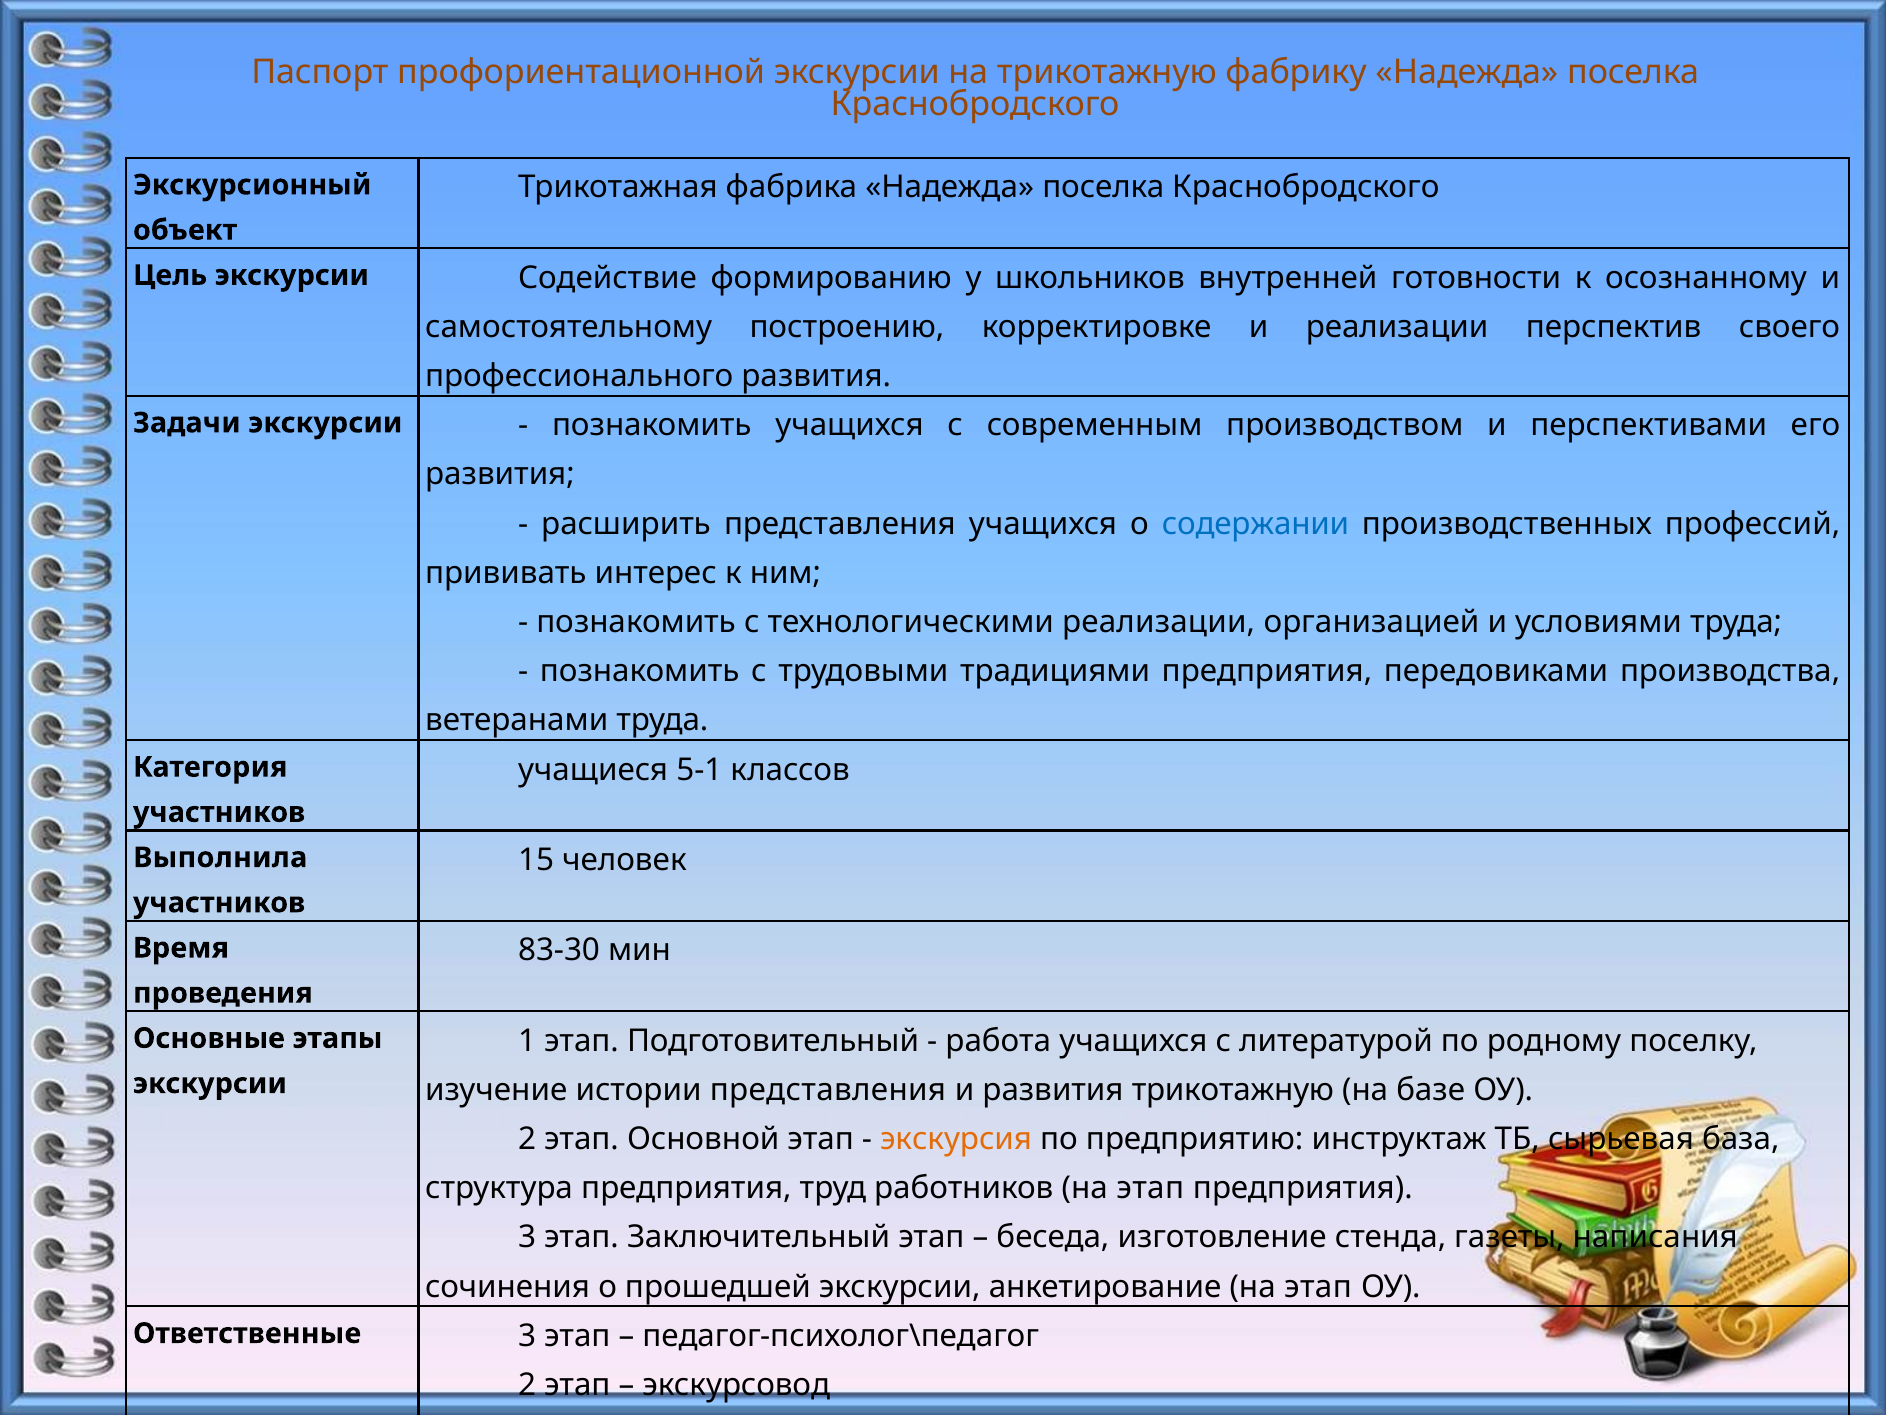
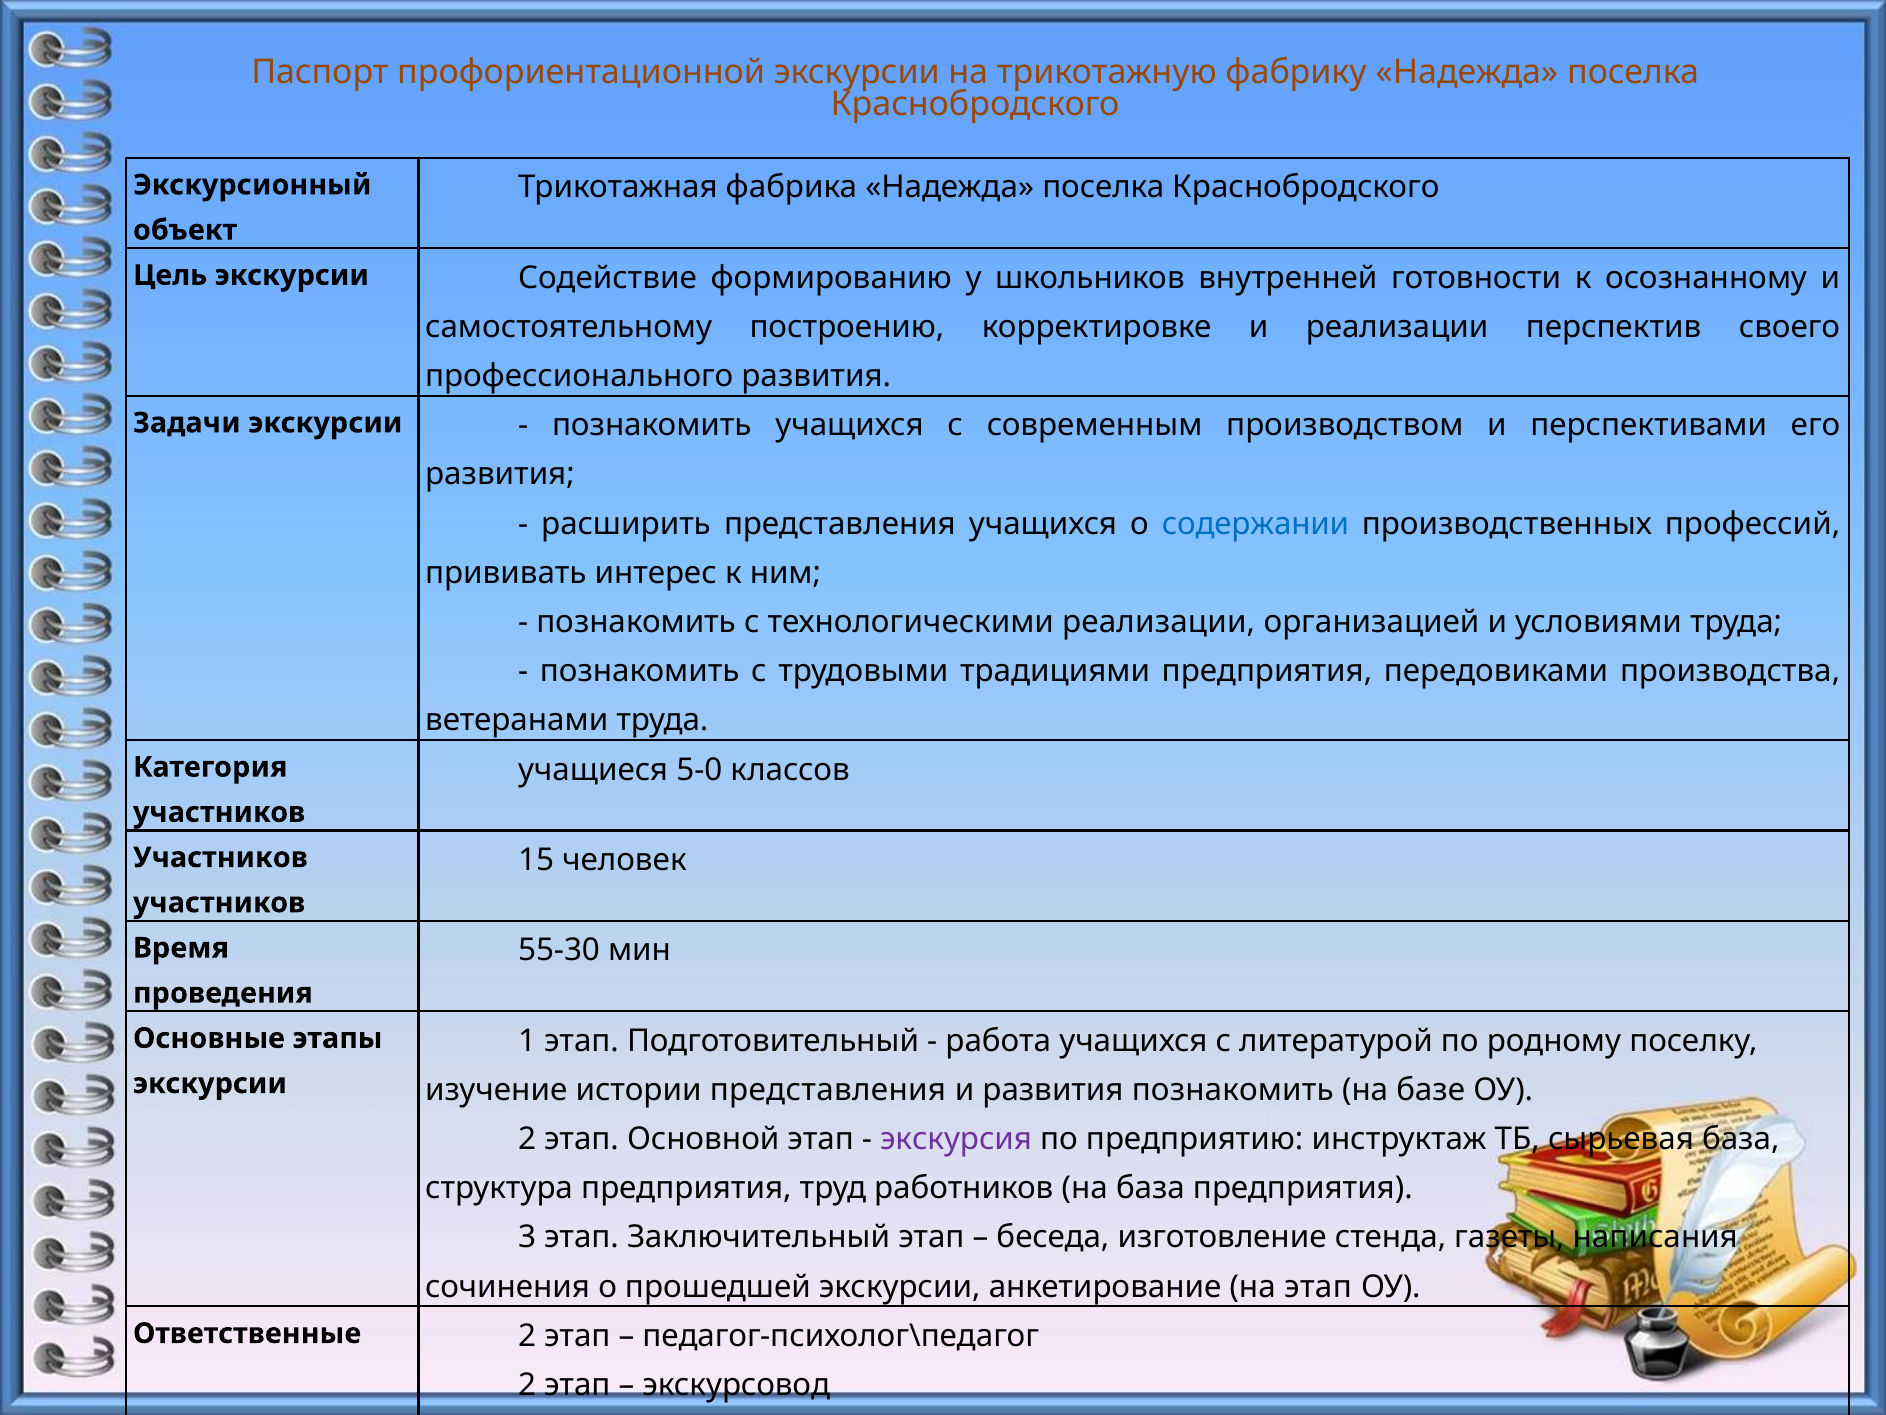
5-1: 5-1 -> 5-0 (699, 769)
Выполнила: Выполнила -> Участников (220, 857)
83-30: 83-30 -> 55-30 (559, 950)
развития трикотажную: трикотажную -> познакомить (1233, 1090)
экскурсия colour: orange -> purple (956, 1139)
работников на этап: этап -> база (1150, 1188)
Ответственные 3: 3 -> 2 (527, 1336)
